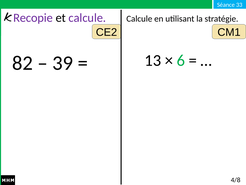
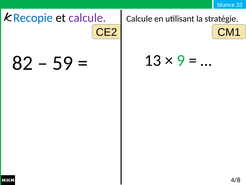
Recopie colour: purple -> blue (33, 18)
6: 6 -> 9 (181, 60)
39: 39 -> 59 (63, 63)
